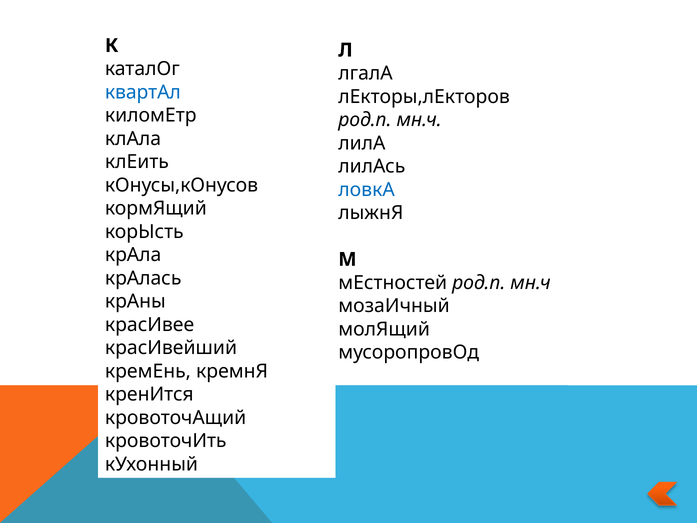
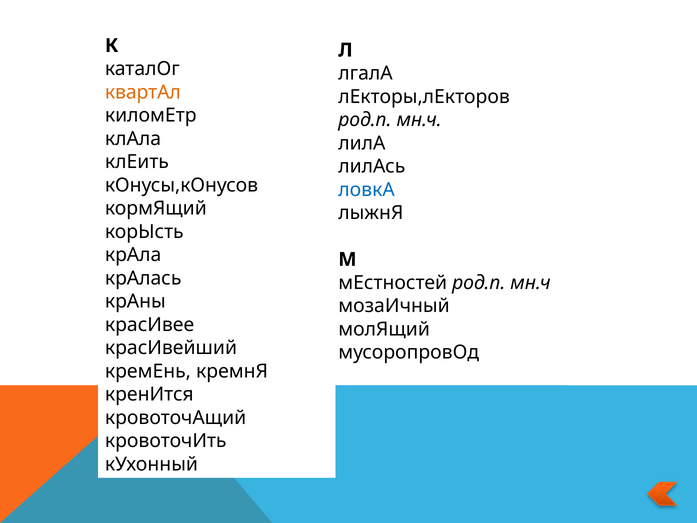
квартАл colour: blue -> orange (143, 92)
